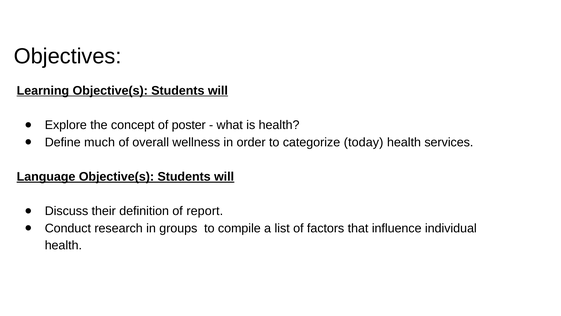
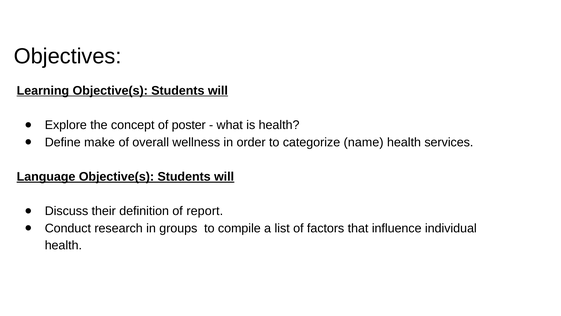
much: much -> make (100, 142)
today: today -> name (364, 142)
